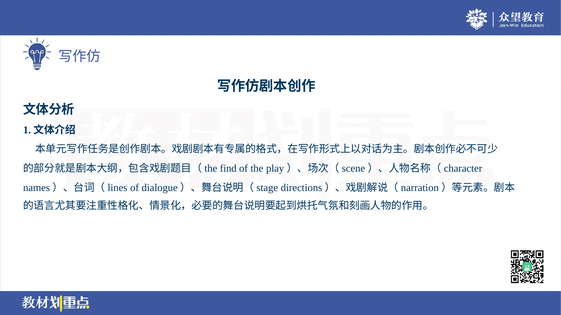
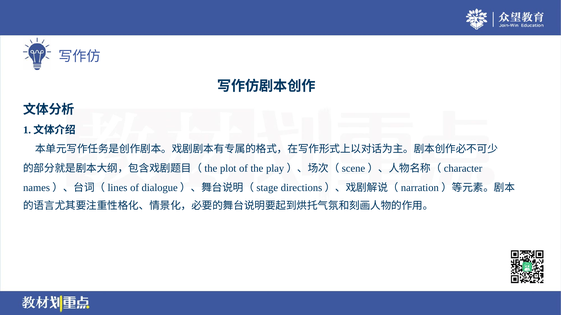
find: find -> plot (228, 169)
